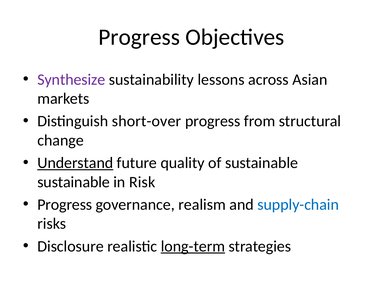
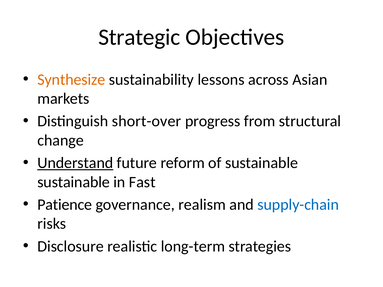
Progress: Progress -> Strategic (139, 37)
Synthesize colour: purple -> orange (71, 80)
quality: quality -> reform (183, 163)
Risk: Risk -> Fast (142, 182)
Progress: Progress -> Patience (65, 205)
long-term underline: present -> none (193, 246)
